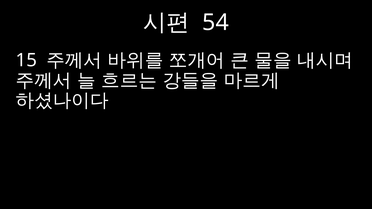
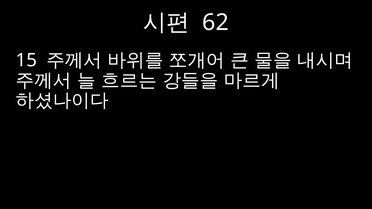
54: 54 -> 62 (216, 22)
